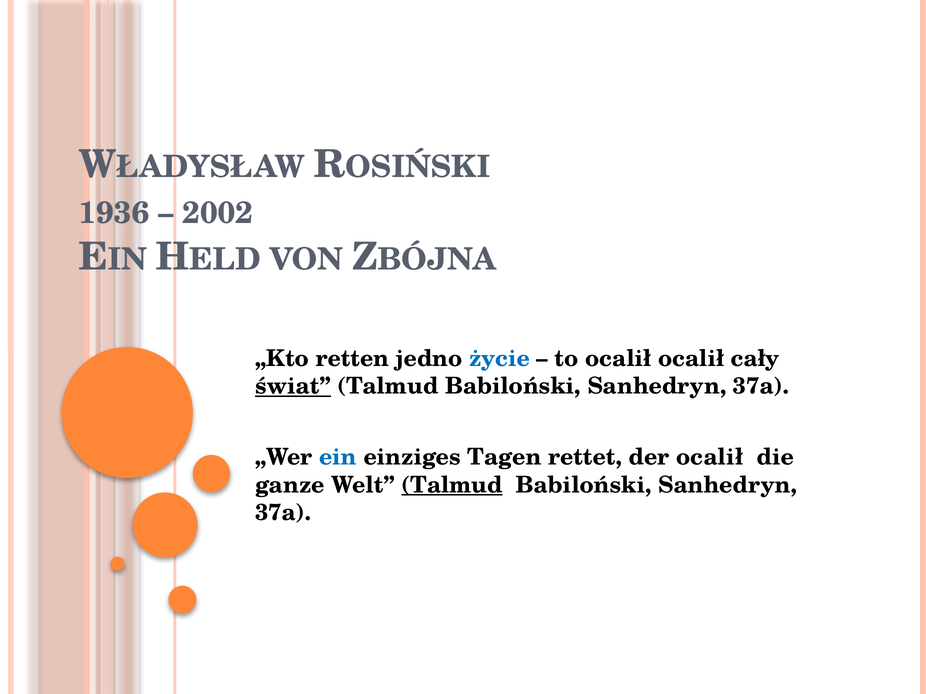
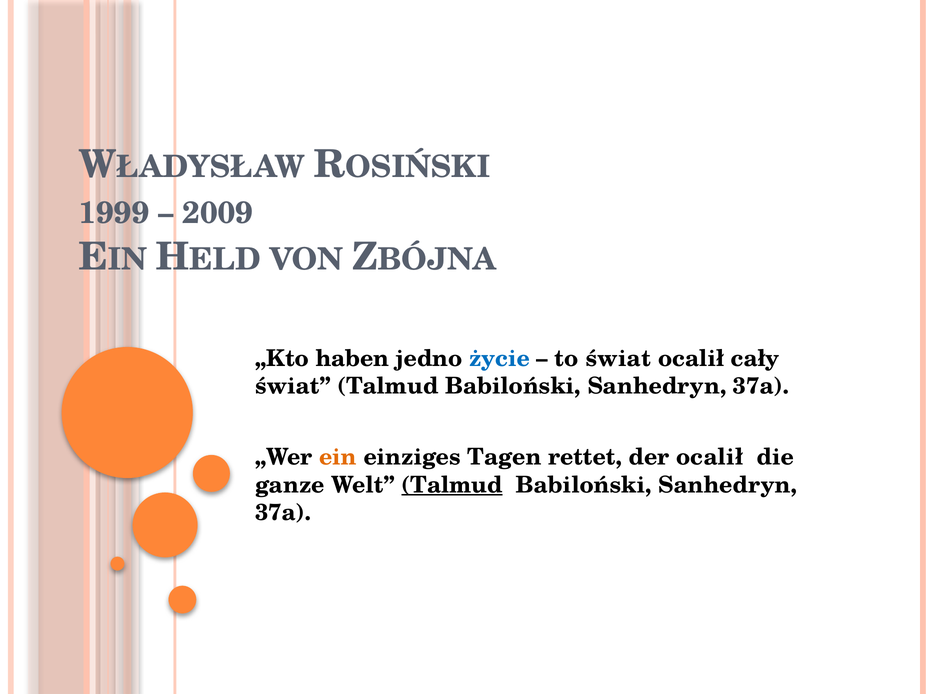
1936: 1936 -> 1999 (114, 213)
2002: 2002 -> 2009 (218, 213)
retten: retten -> haben (352, 359)
to ocalił: ocalił -> świat (618, 359)
świat underline: present -> none (293, 387)
ein colour: blue -> orange (338, 458)
